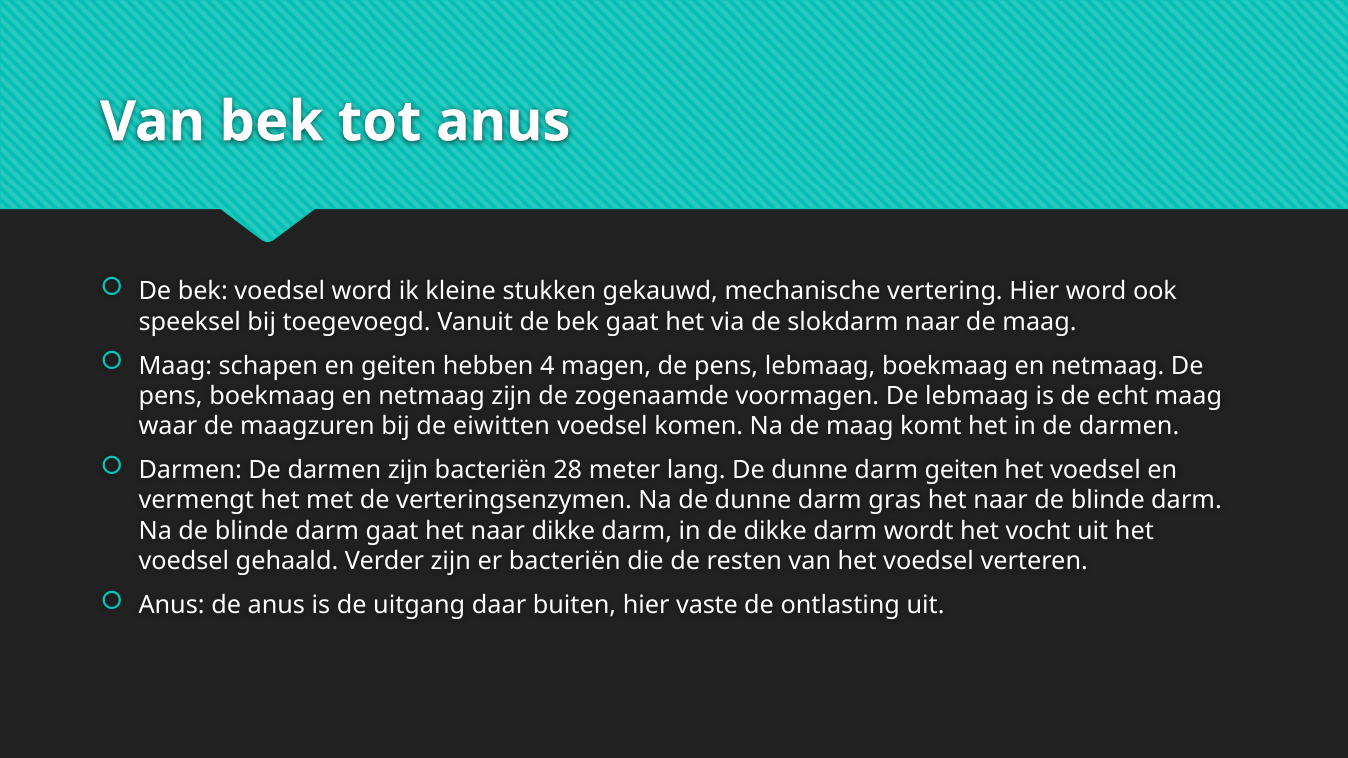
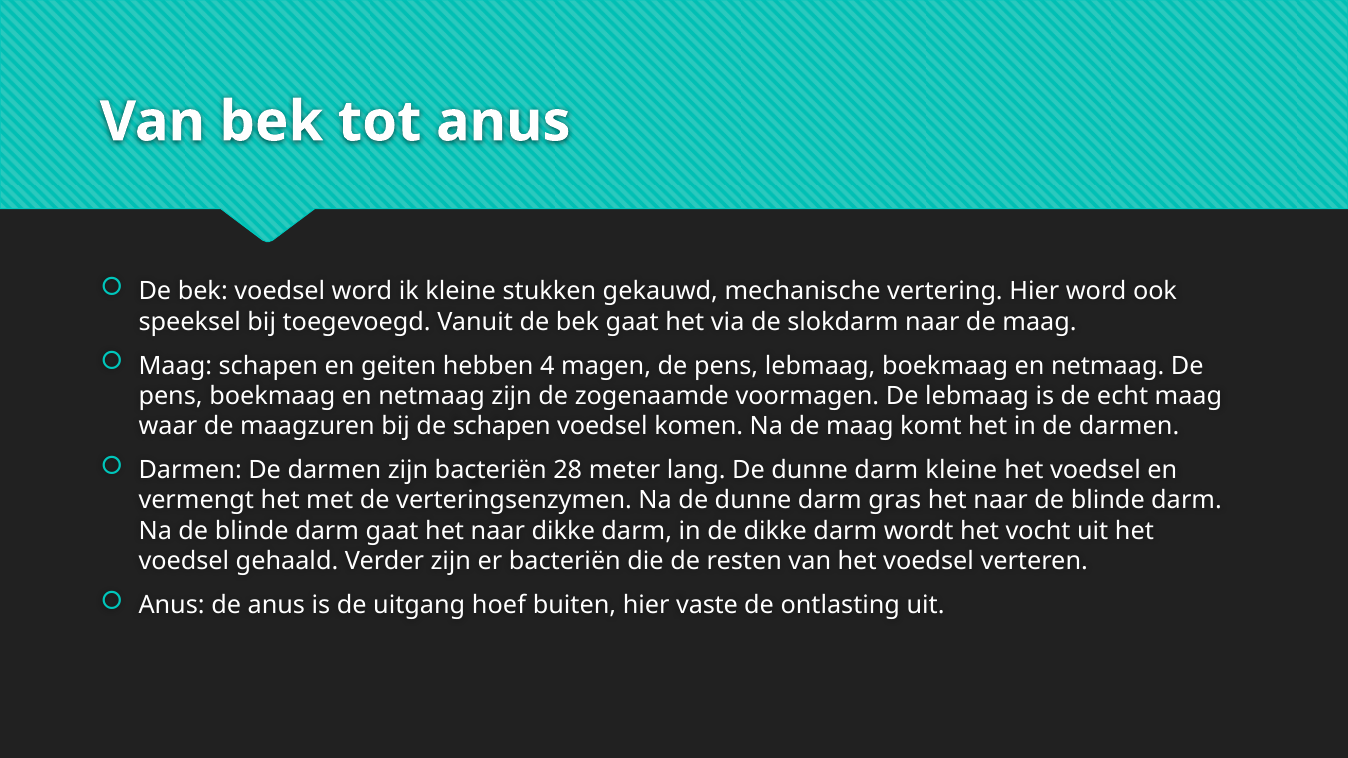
de eiwitten: eiwitten -> schapen (502, 427)
darm geiten: geiten -> kleine (961, 470)
daar: daar -> hoef (499, 605)
